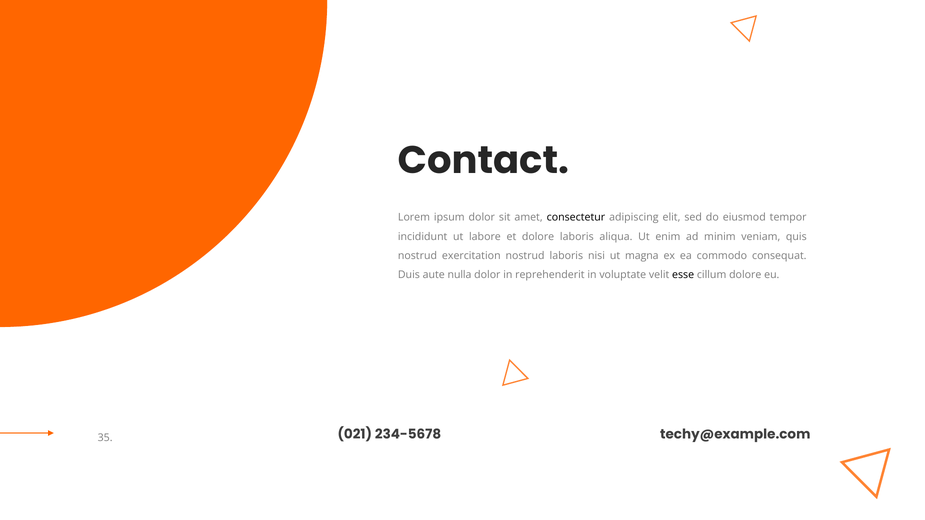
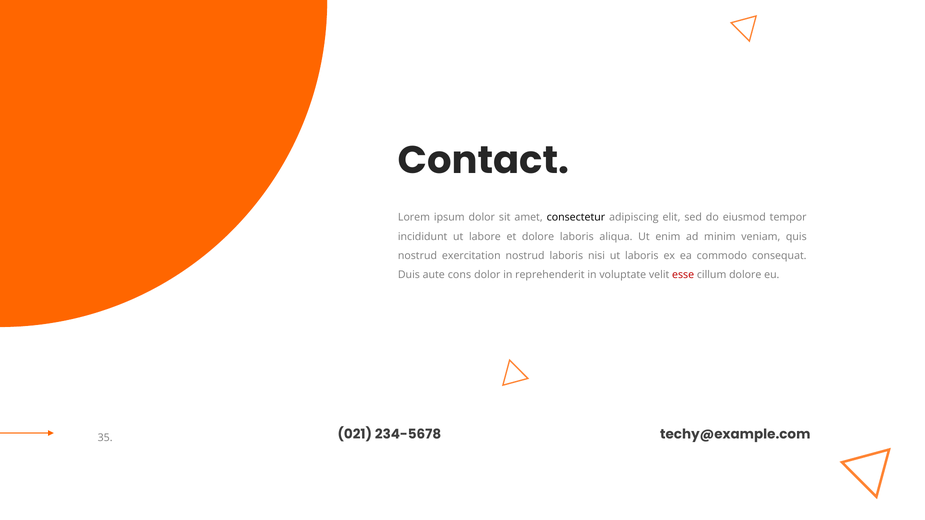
ut magna: magna -> laboris (642, 256)
nulla: nulla -> cons (459, 275)
esse colour: black -> red (683, 275)
